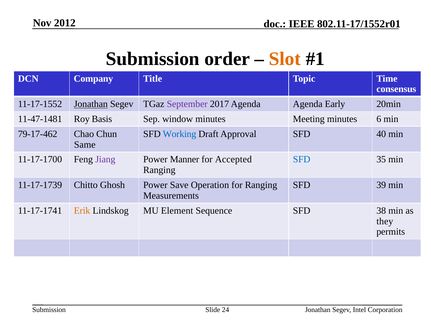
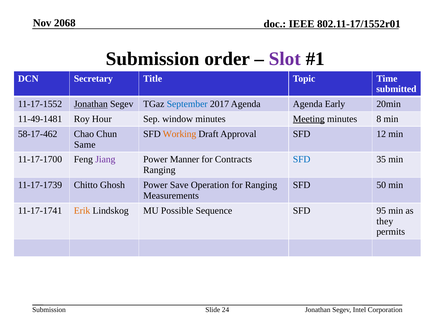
2012: 2012 -> 2068 (65, 23)
Slot colour: orange -> purple (285, 59)
Company: Company -> Secretary (93, 79)
consensus: consensus -> submitted (396, 89)
September colour: purple -> blue (187, 104)
11-47-1481: 11-47-1481 -> 11-49-1481 (40, 119)
Basis: Basis -> Hour (102, 119)
Meeting underline: none -> present (309, 119)
6: 6 -> 8 (379, 119)
79-17-462: 79-17-462 -> 58-17-462 (38, 134)
Working colour: blue -> orange (180, 134)
40: 40 -> 12 (381, 134)
Accepted: Accepted -> Contracts (233, 160)
39: 39 -> 50 (381, 185)
Element: Element -> Possible (177, 211)
38: 38 -> 95 (381, 211)
